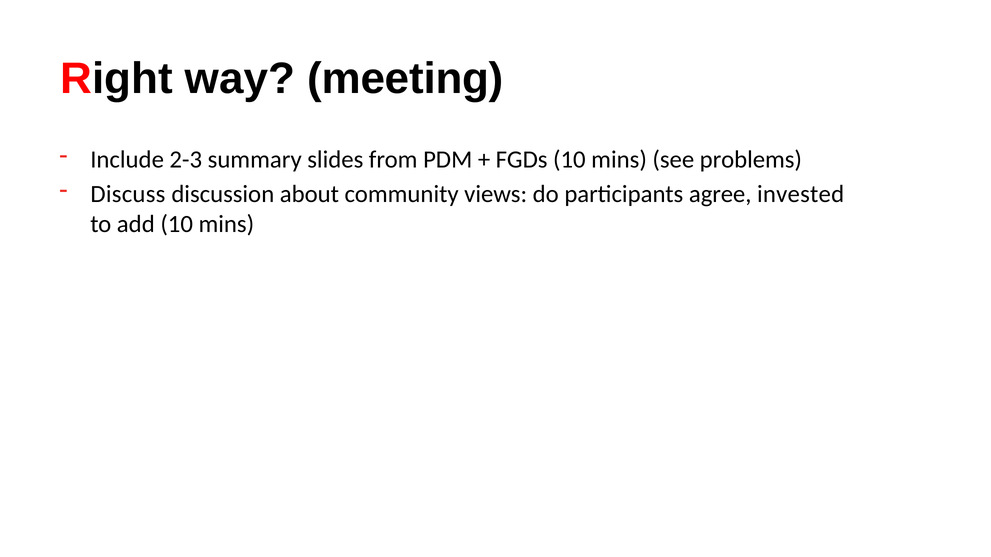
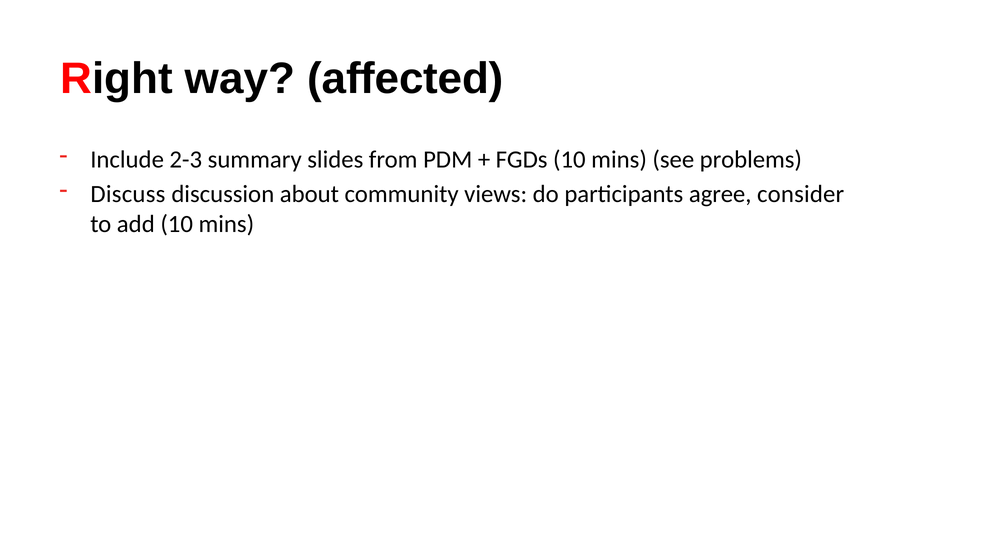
meeting: meeting -> affected (405, 79)
invested: invested -> consider (801, 194)
